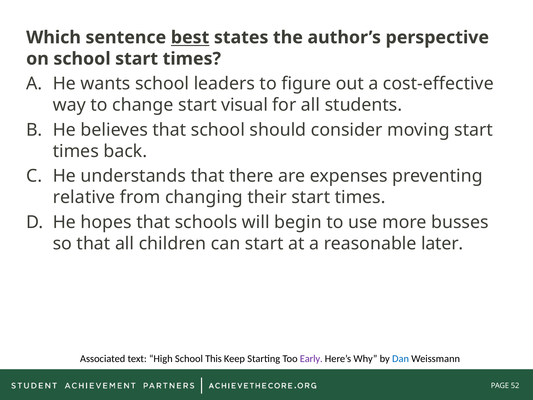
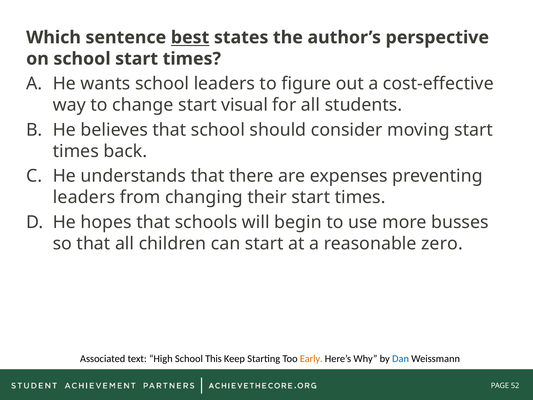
relative: relative -> leaders (84, 197)
later: later -> zero (442, 243)
Early colour: purple -> orange (311, 359)
